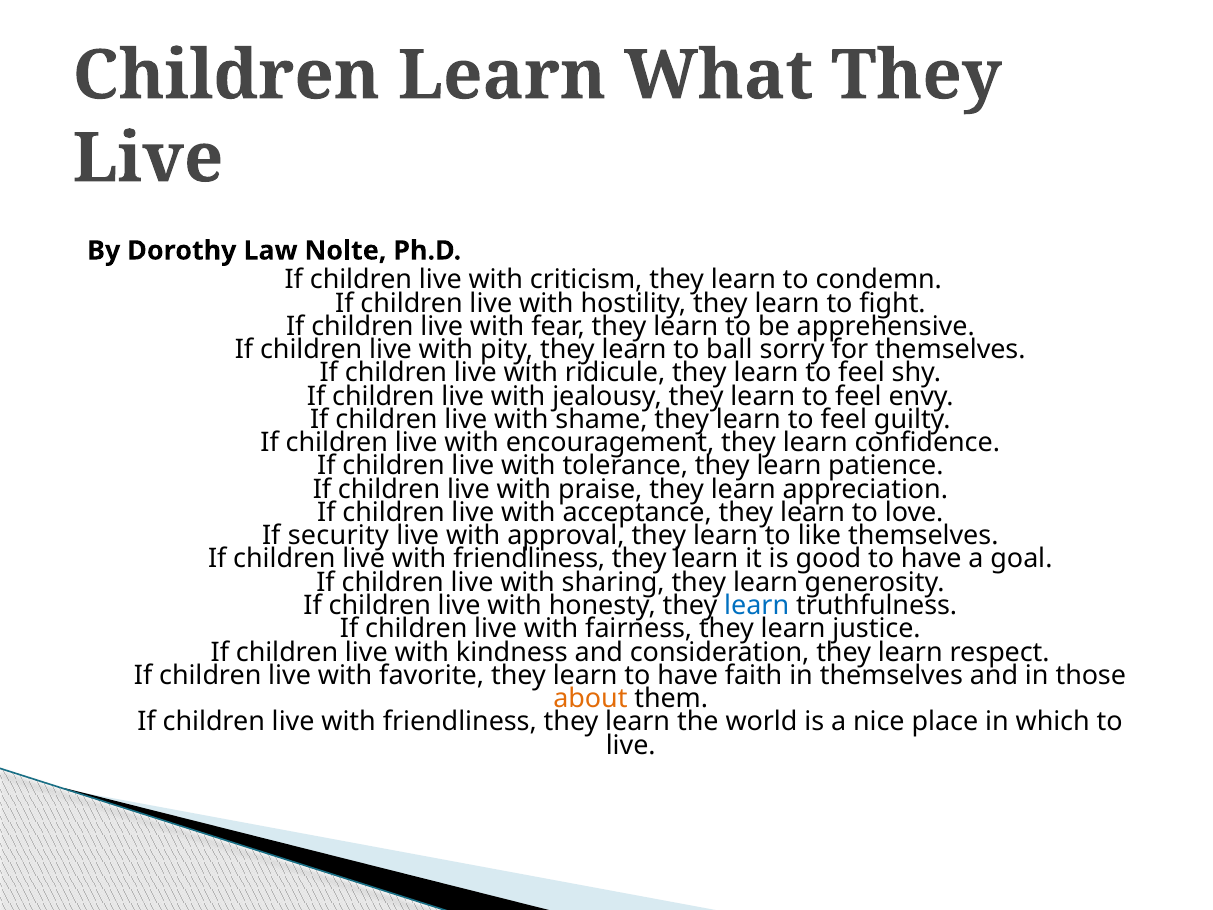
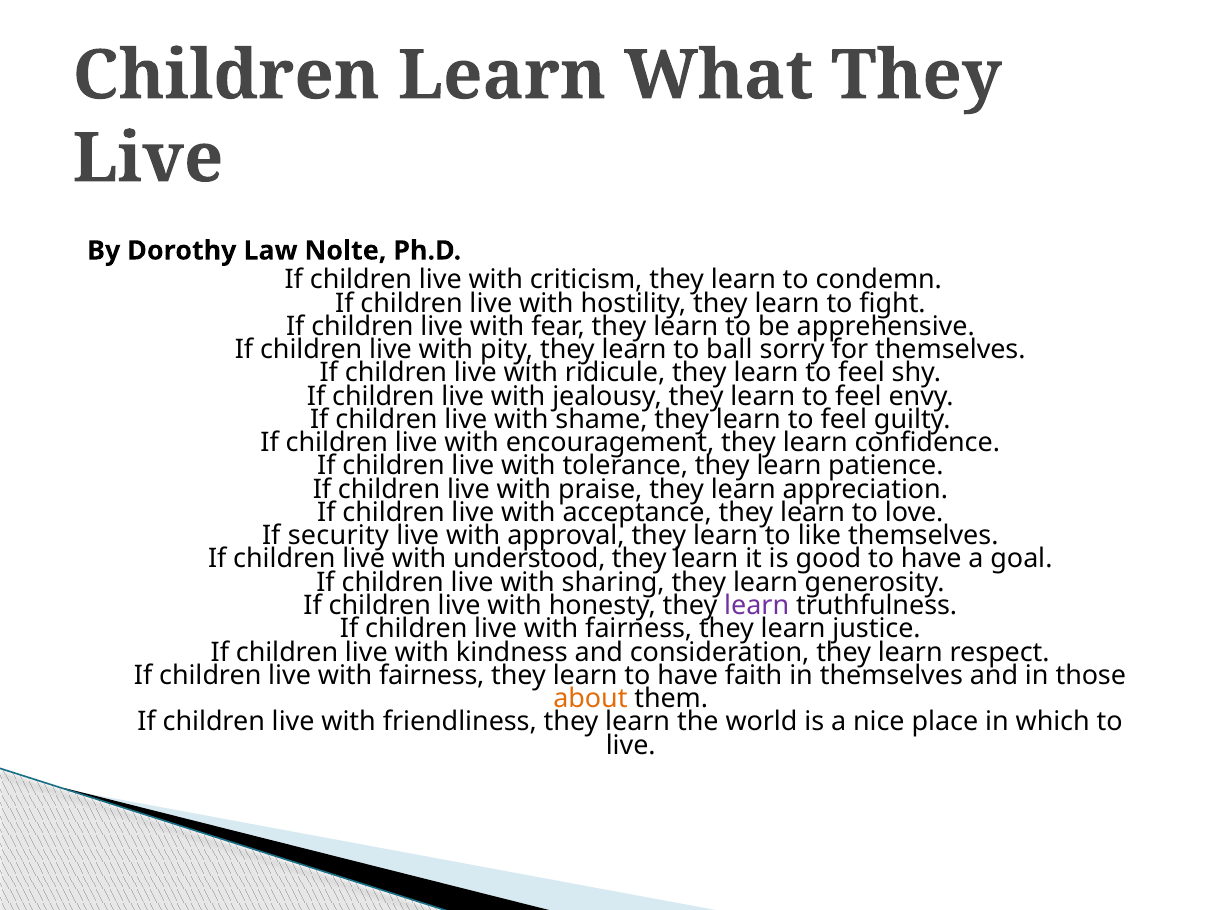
friendliness: friendliness -> understood (529, 559)
learn colour: blue -> purple (757, 605)
favorite: favorite -> fairness (432, 675)
